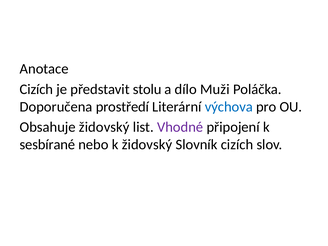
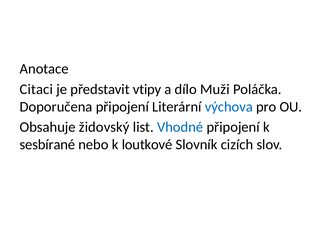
Cizích: Cizích -> Citaci (36, 89)
stolu: stolu -> vtipy (147, 89)
Doporučena prostředí: prostředí -> připojení (122, 107)
Vhodné colour: purple -> blue (180, 127)
k židovský: židovský -> loutkové (147, 145)
